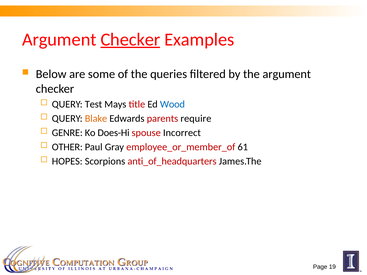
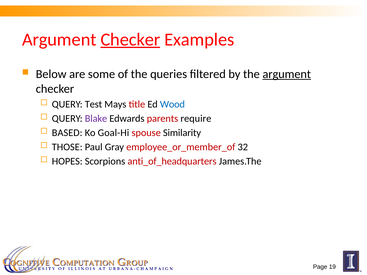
argument underline: none -> present (287, 74)
Blake colour: orange -> purple (96, 119)
GENRE: GENRE -> BASED (67, 133)
Does-Hi: Does-Hi -> Goal-Hi (113, 133)
Incorrect: Incorrect -> Similarity (182, 133)
OTHER: OTHER -> THOSE (67, 147)
61: 61 -> 32 (243, 147)
